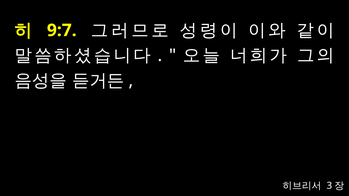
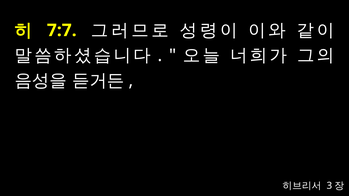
9:7: 9:7 -> 7:7 (62, 30)
